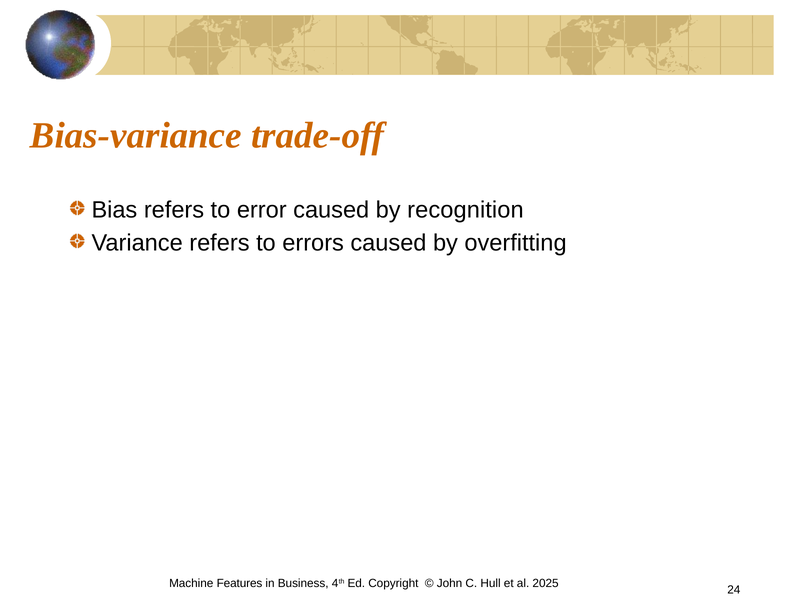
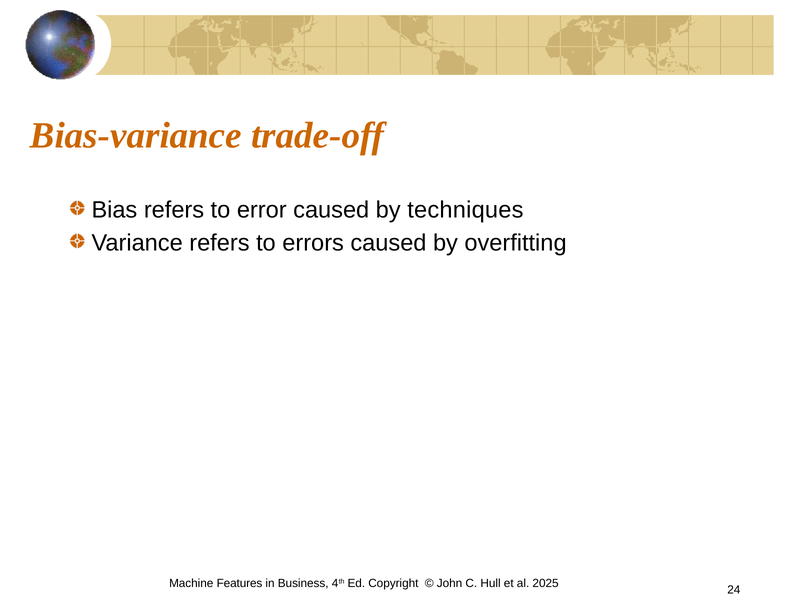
recognition: recognition -> techniques (465, 210)
